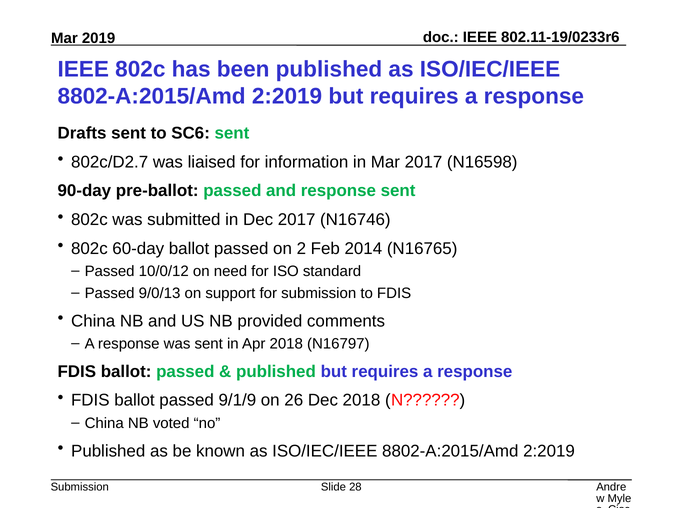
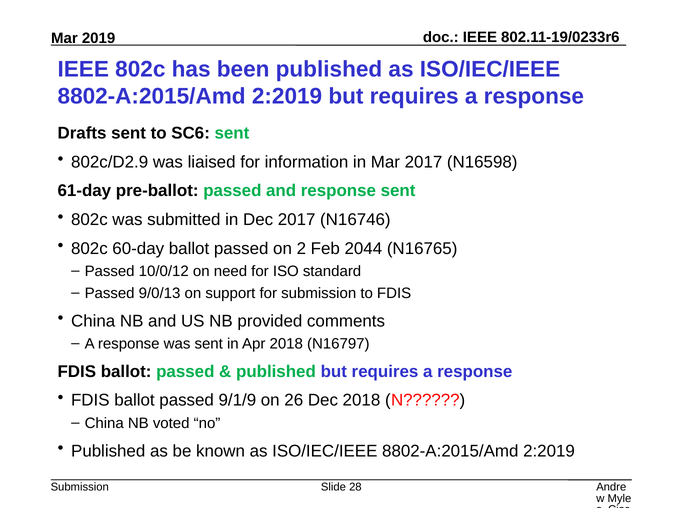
802c/D2.7: 802c/D2.7 -> 802c/D2.9 (110, 162)
90-day: 90-day -> 61-day (84, 191)
2014: 2014 -> 2044 (363, 248)
